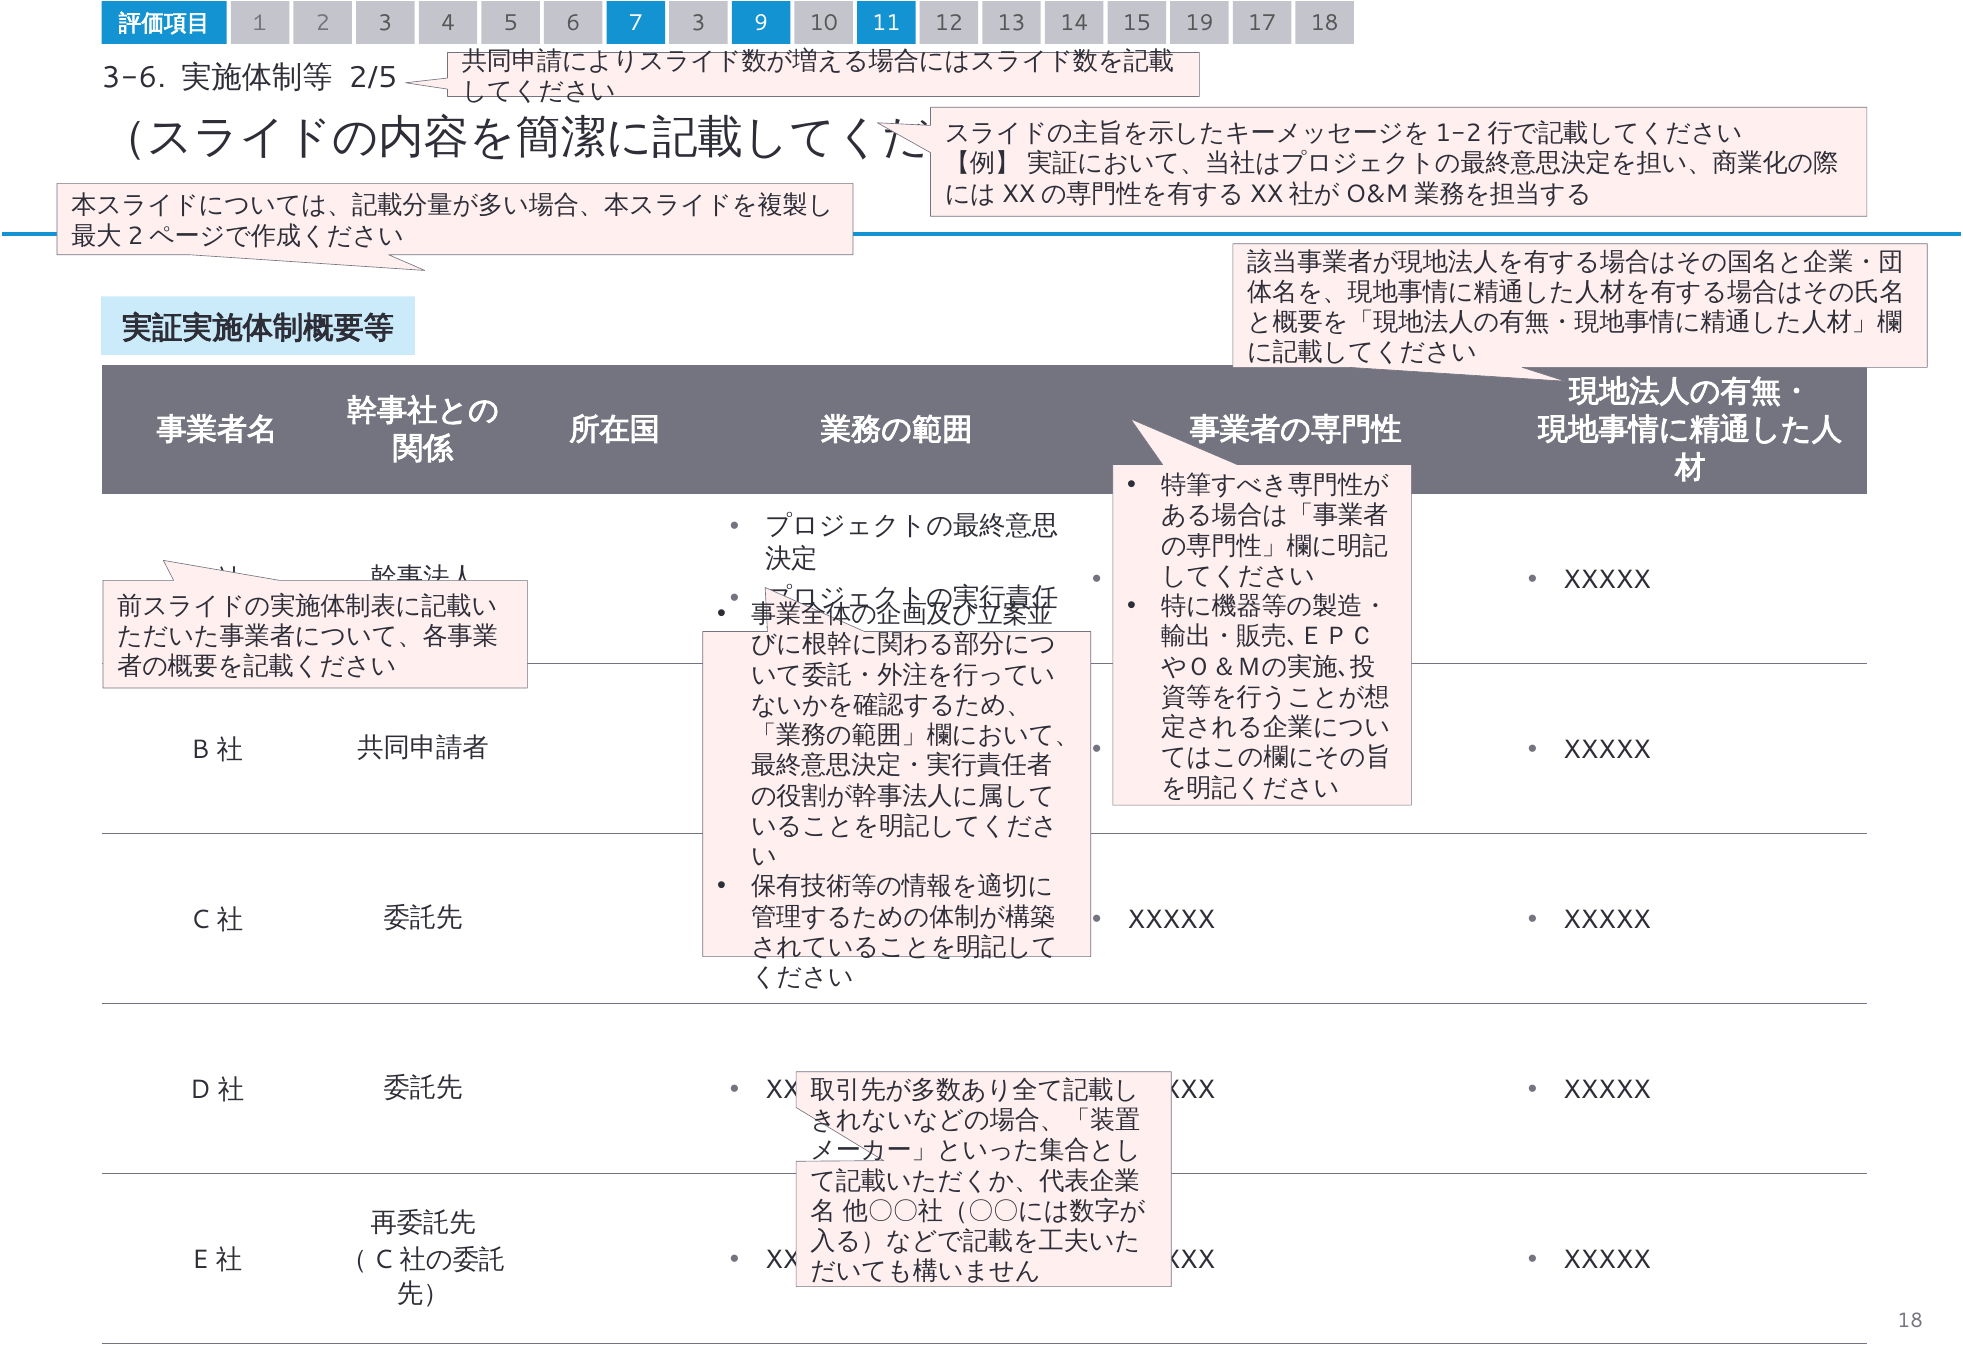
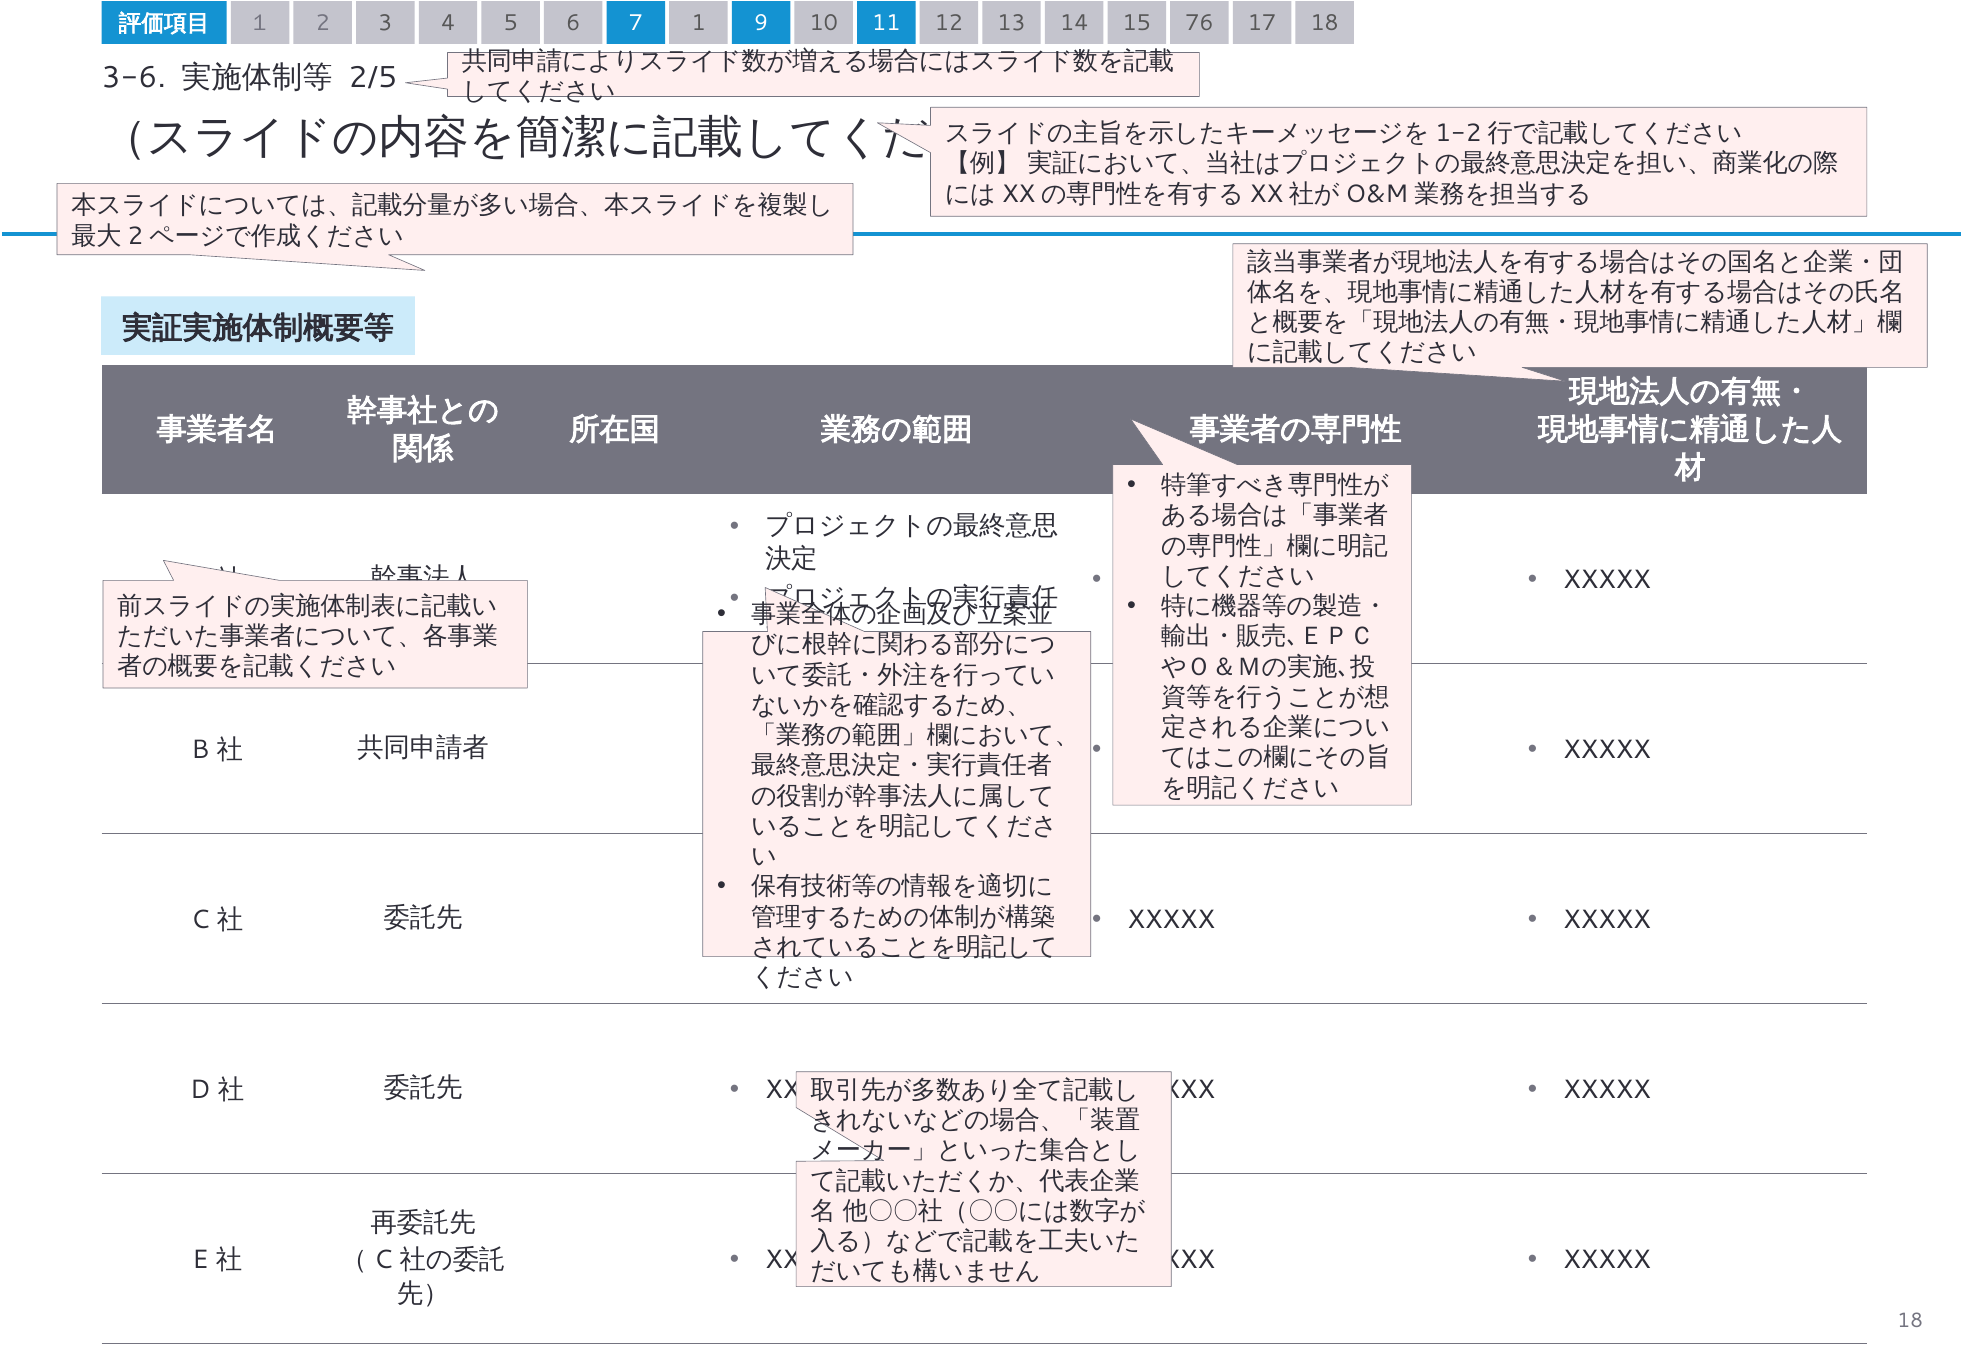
7 3: 3 -> 1 (699, 23)
19: 19 -> 76 (1199, 23)
